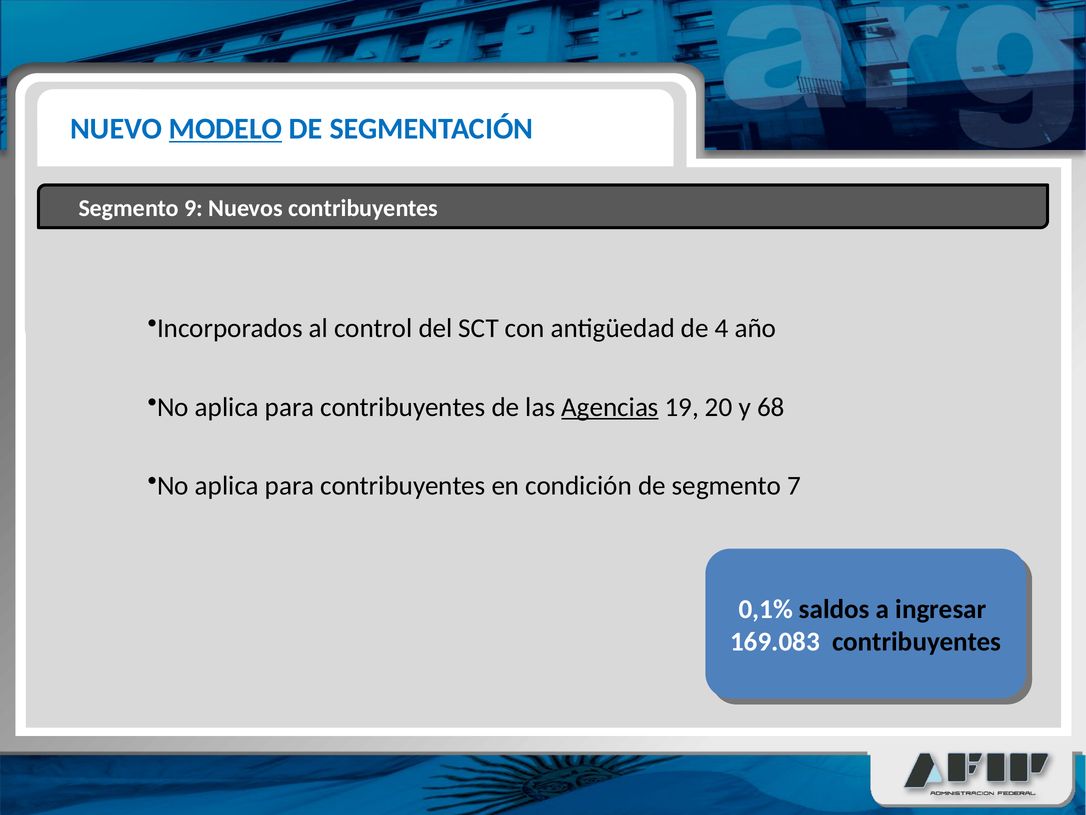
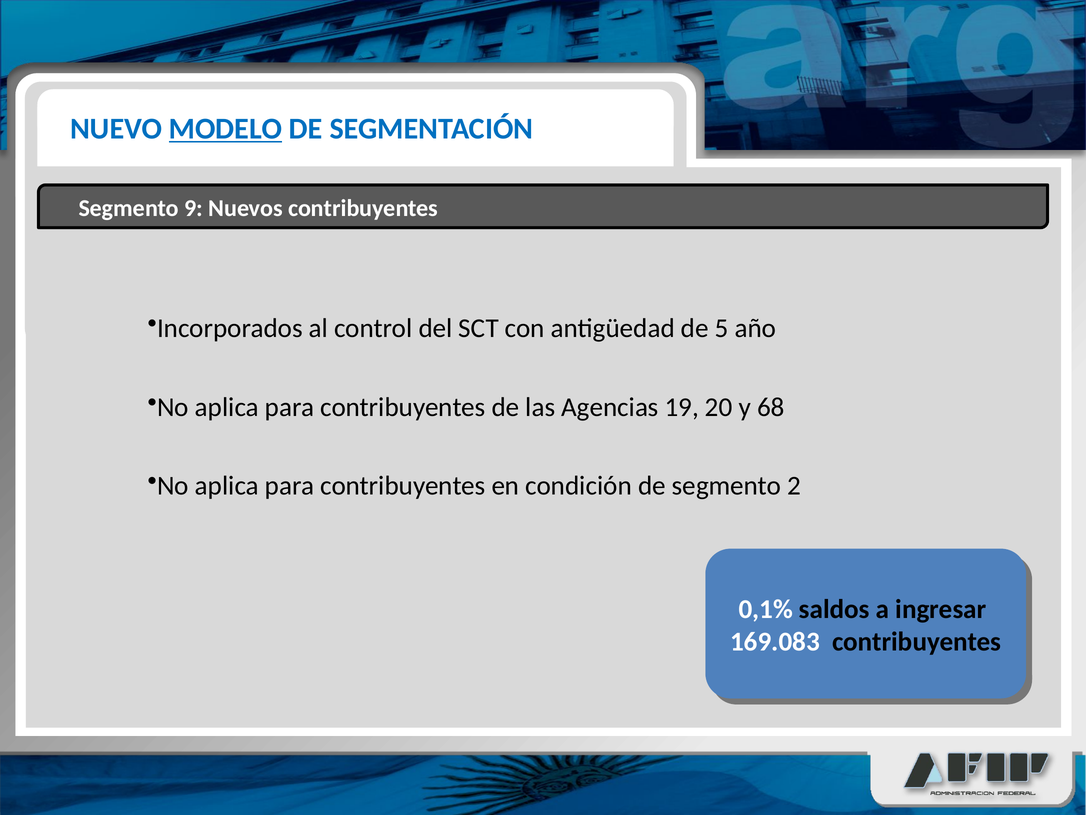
4: 4 -> 5 (722, 328)
Agencias underline: present -> none (610, 407)
7: 7 -> 2 (794, 486)
